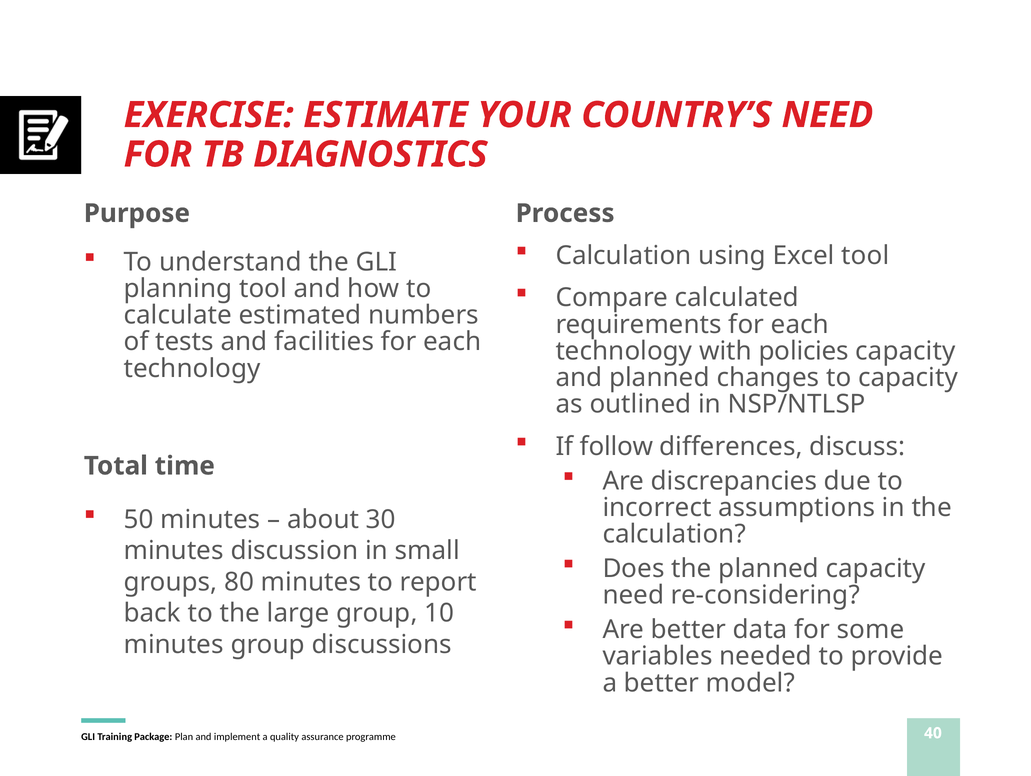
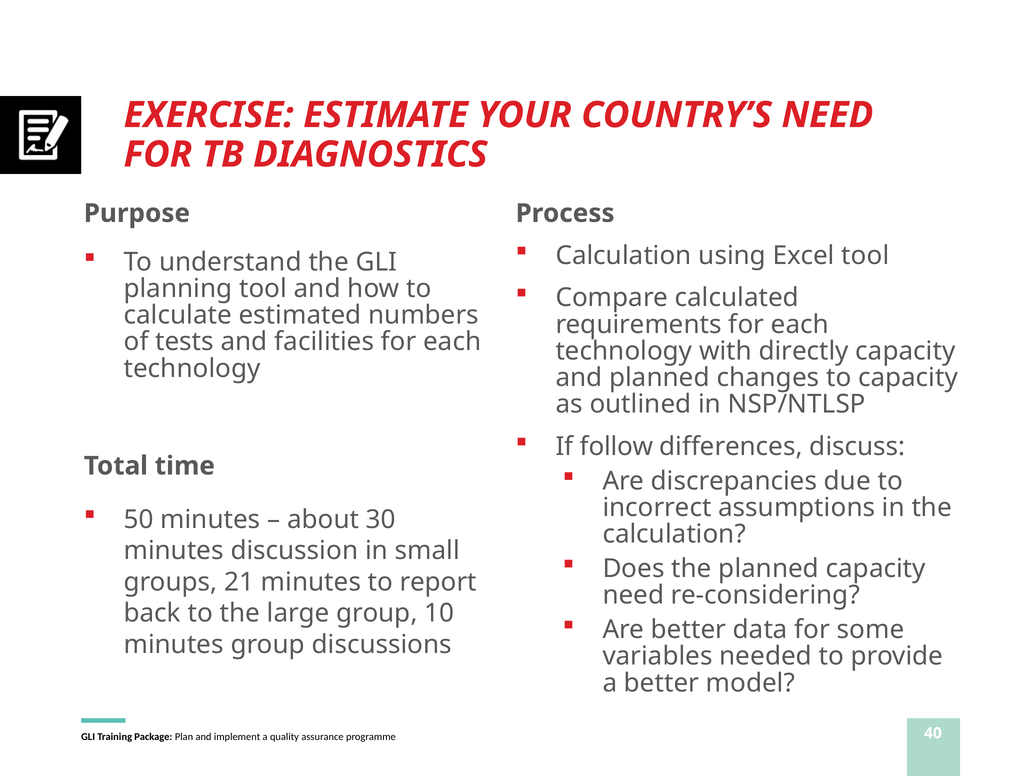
policies: policies -> directly (804, 351)
80: 80 -> 21 (239, 582)
